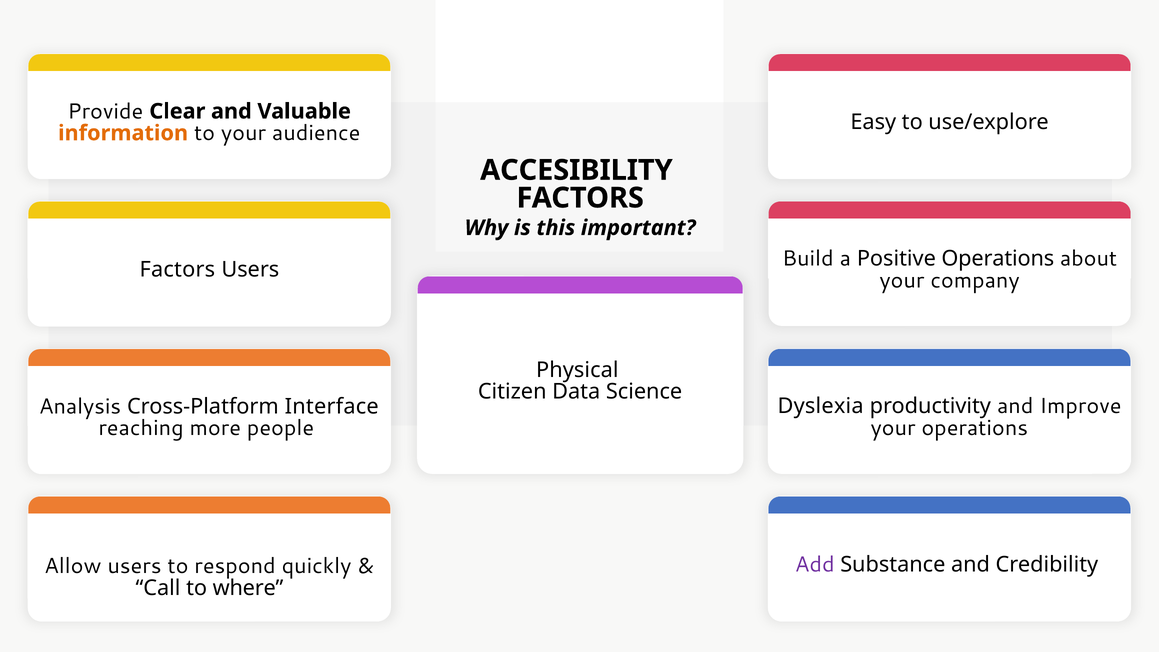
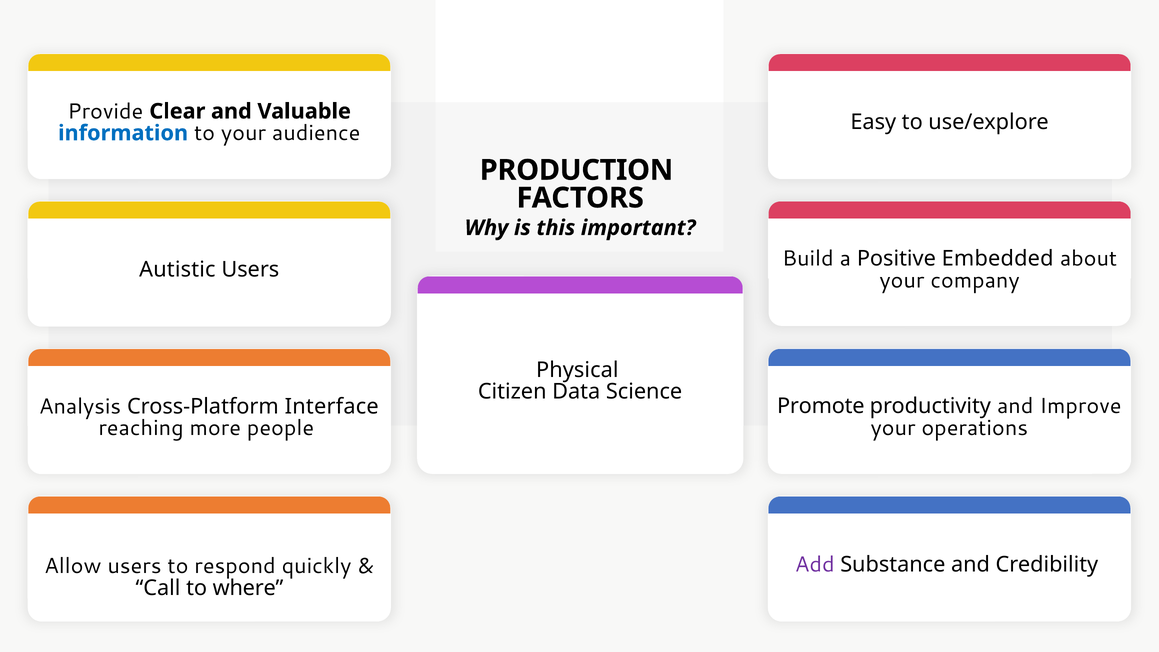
information colour: orange -> blue (123, 133)
ACCESIBILITY: ACCESIBILITY -> PRODUCTION (577, 170)
Positive Operations: Operations -> Embedded (998, 259)
Factors: Factors -> Autistic (177, 270)
Dyslexia: Dyslexia -> Promote (821, 406)
